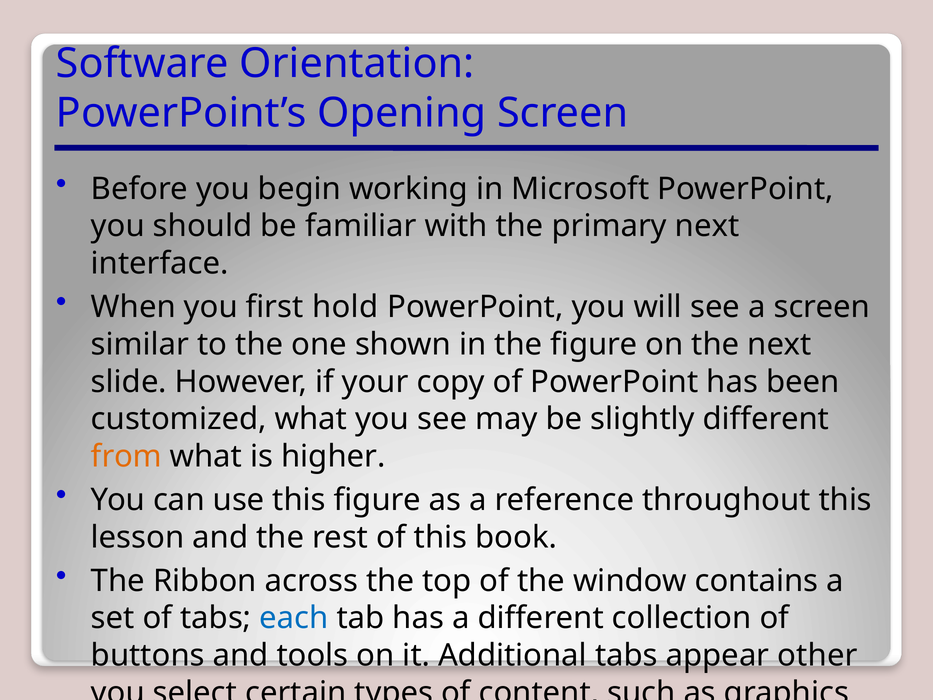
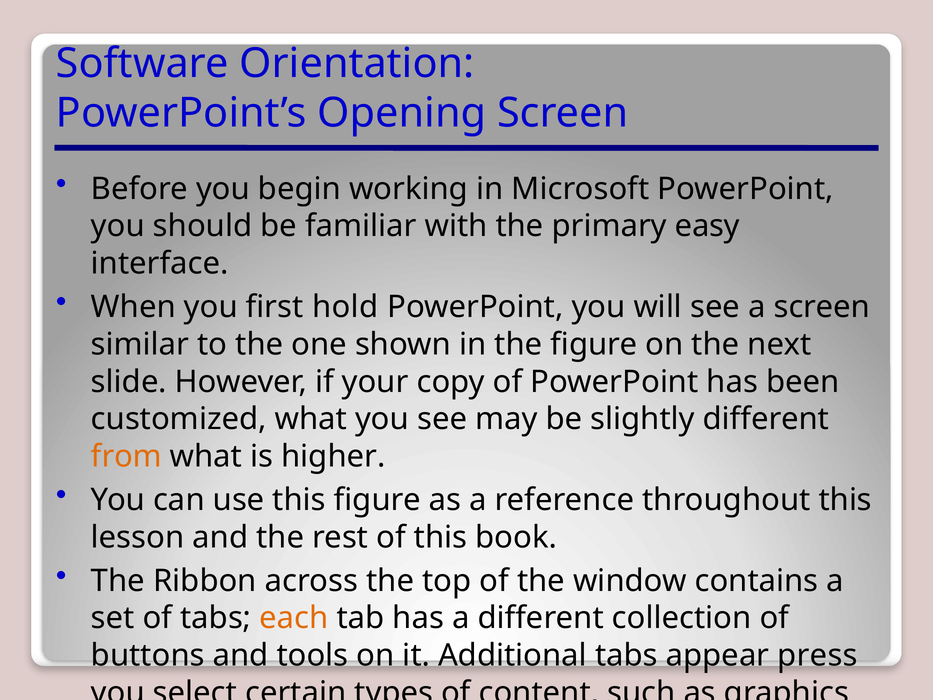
primary next: next -> easy (707, 226)
each colour: blue -> orange (294, 618)
other: other -> press (817, 655)
